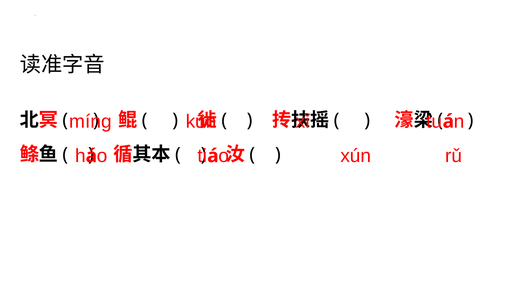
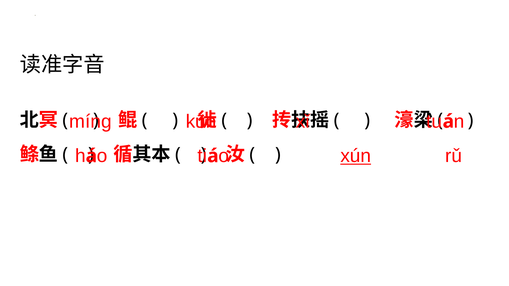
xún underline: none -> present (356, 156)
